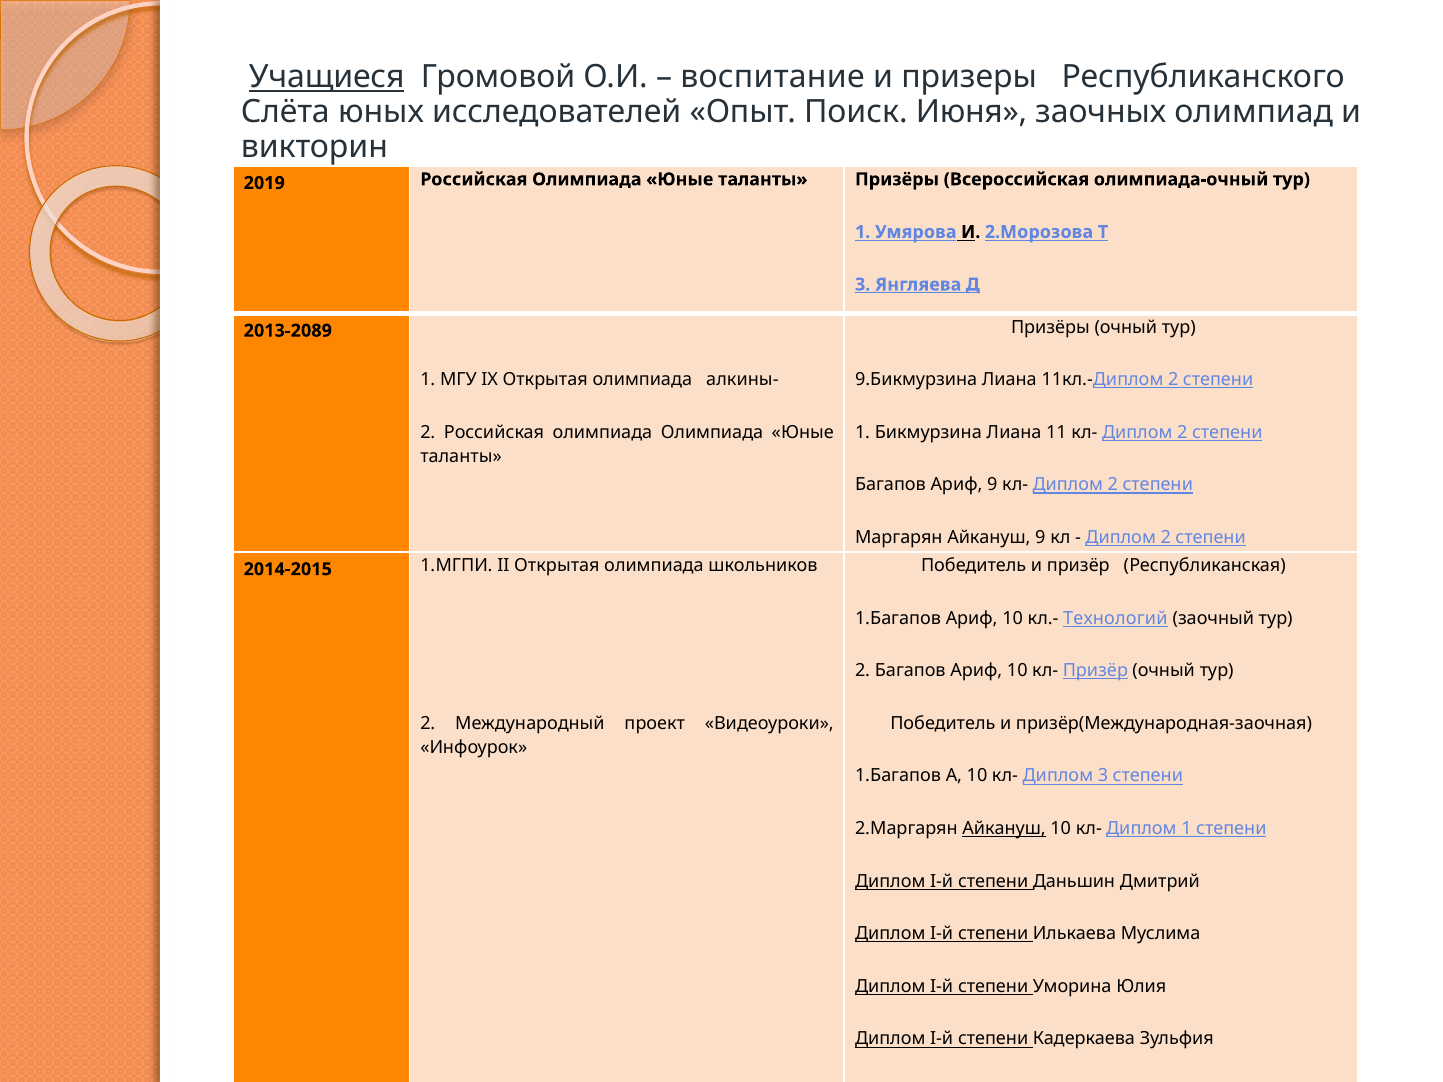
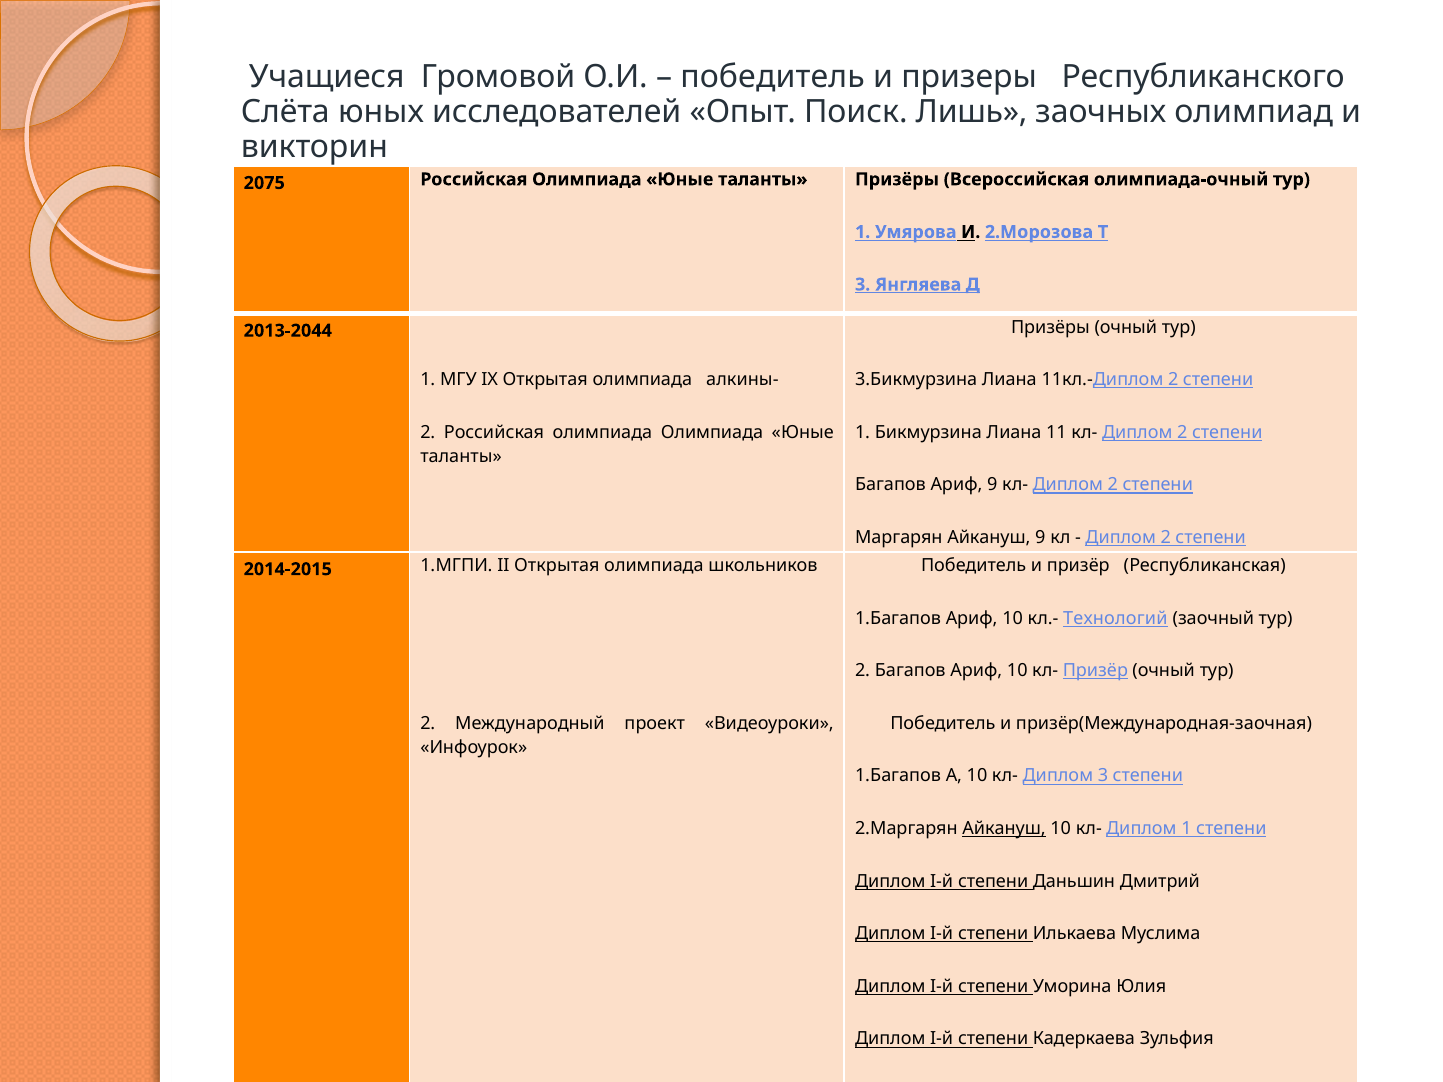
Учащиеся underline: present -> none (327, 77)
воспитание: воспитание -> победитель (773, 77)
Июня: Июня -> Лишь (972, 112)
2019: 2019 -> 2075 (264, 183)
2013-2089: 2013-2089 -> 2013-2044 (288, 331)
9.Бикмурзина: 9.Бикмурзина -> 3.Бикмурзина (916, 380)
